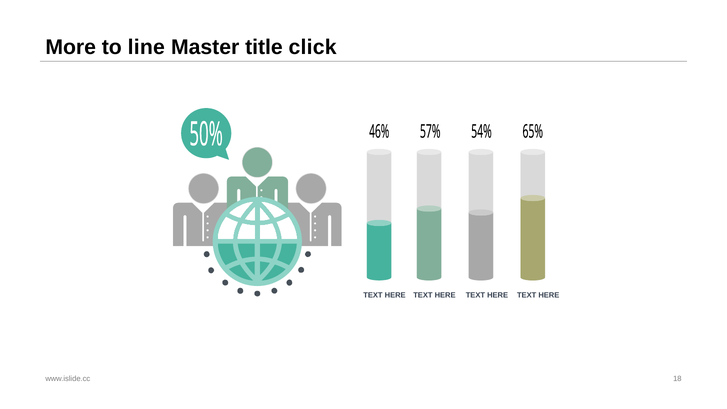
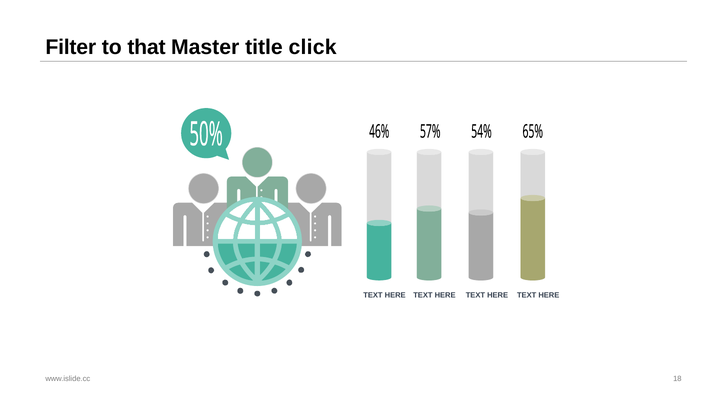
More: More -> Filter (71, 47)
line: line -> that (147, 47)
